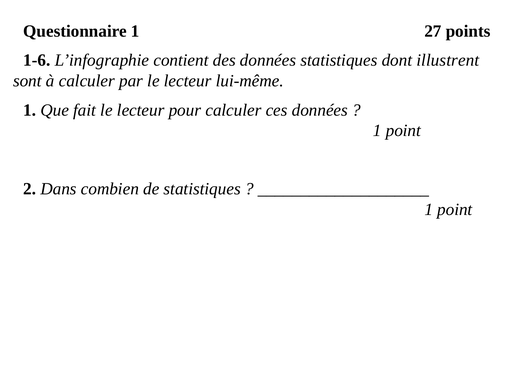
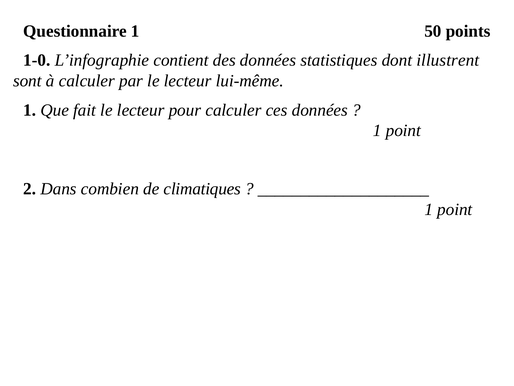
27: 27 -> 50 (433, 31)
1-6: 1-6 -> 1-0 (37, 60)
de statistiques: statistiques -> climatiques (202, 189)
